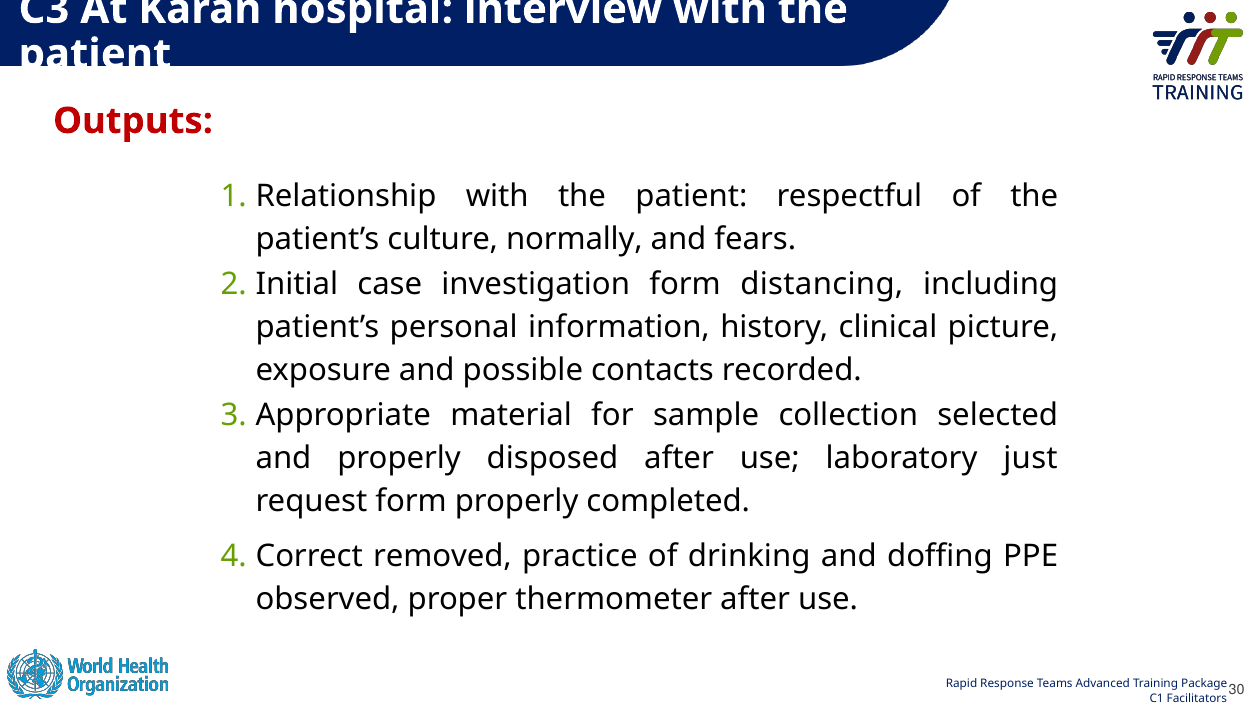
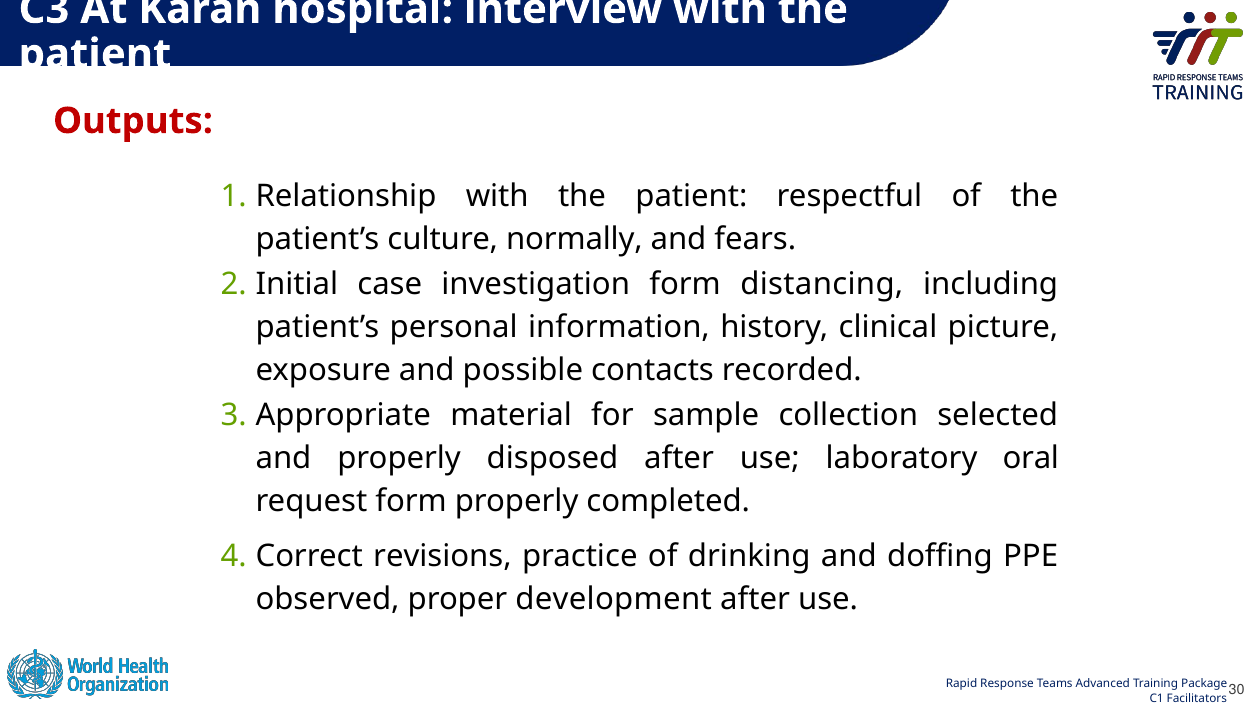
just: just -> oral (1031, 459)
removed: removed -> revisions (442, 556)
thermometer: thermometer -> development (614, 599)
